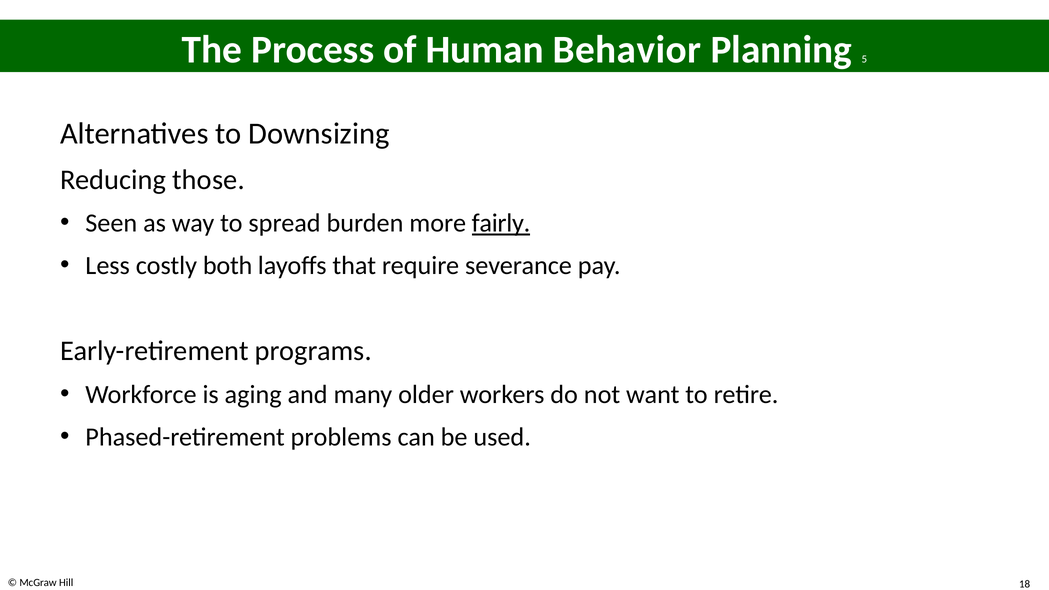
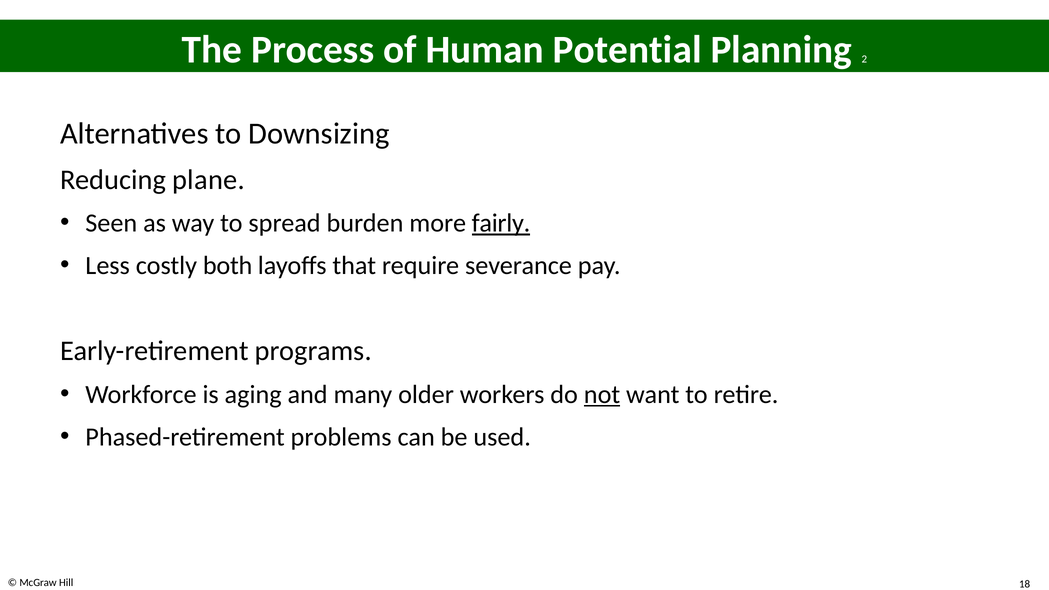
Behavior: Behavior -> Potential (627, 50)
5: 5 -> 2 (864, 59)
those: those -> plane (208, 180)
not underline: none -> present (602, 395)
